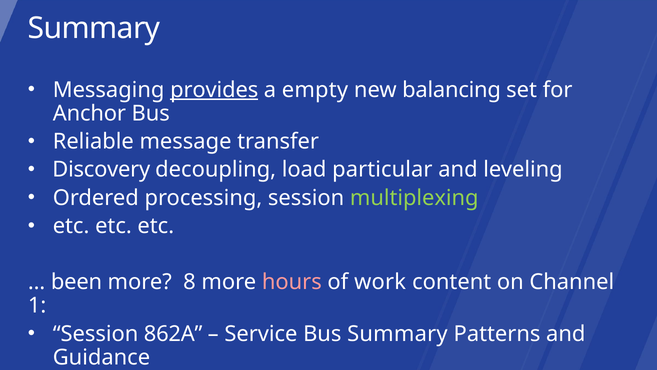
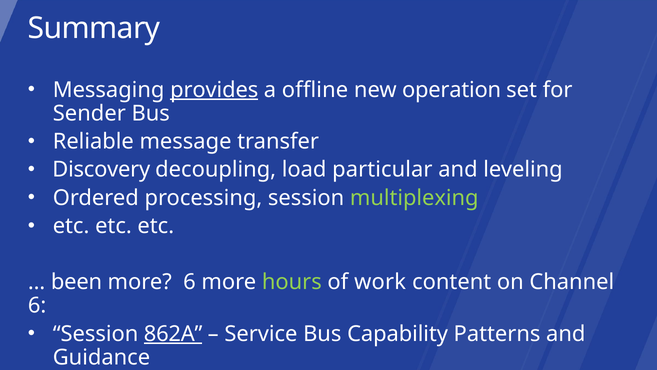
empty: empty -> offline (315, 90)
balancing: balancing -> operation (452, 90)
Anchor: Anchor -> Sender (89, 113)
more 8: 8 -> 6 (189, 282)
hours colour: pink -> light green (292, 282)
1: 1 -> 6 (37, 305)
862A underline: none -> present (173, 333)
Bus Summary: Summary -> Capability (398, 333)
